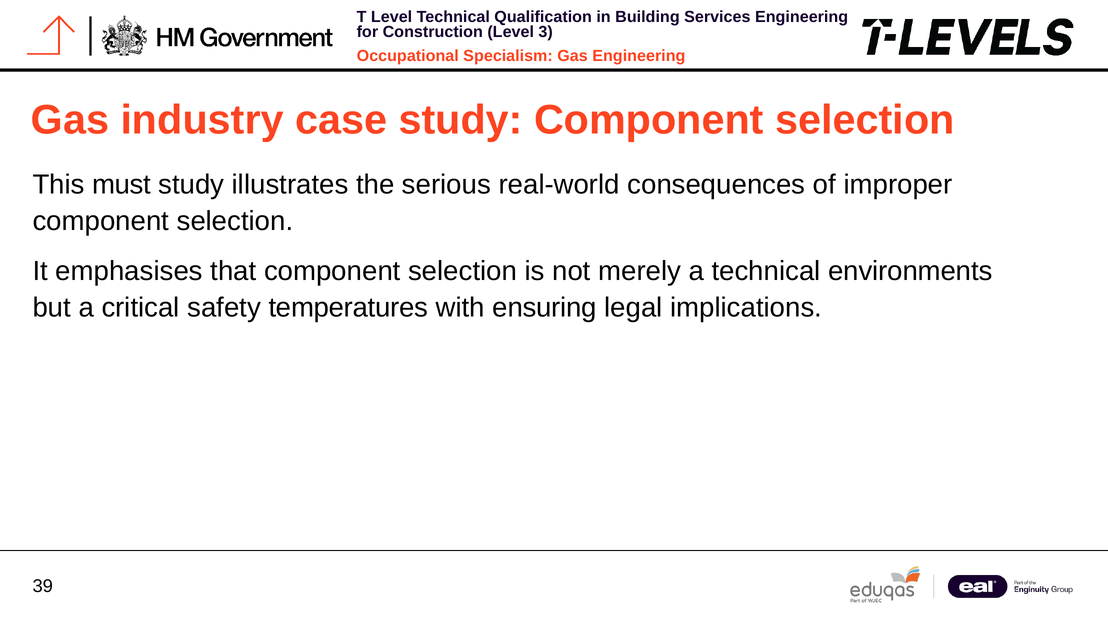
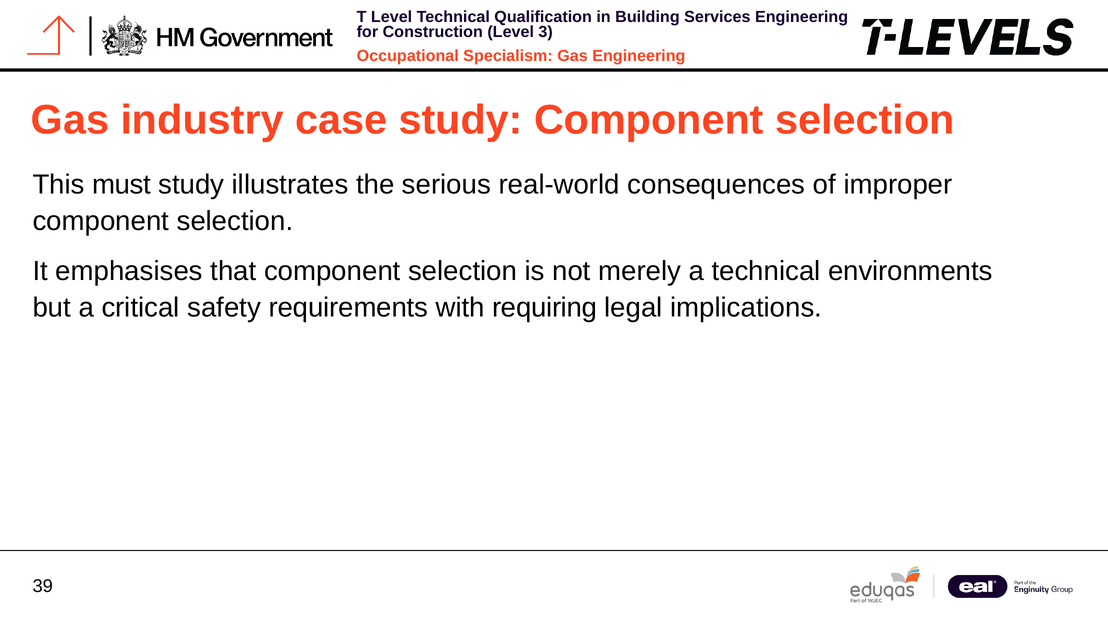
temperatures: temperatures -> requirements (348, 308)
ensuring: ensuring -> requiring (545, 308)
